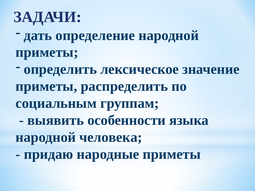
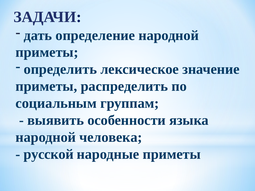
придаю: придаю -> русской (49, 154)
